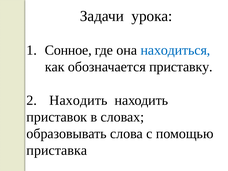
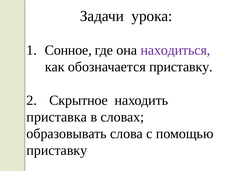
находиться colour: blue -> purple (175, 50)
2 Находить: Находить -> Скрытное (78, 100)
приставок: приставок -> приставка (57, 117)
приставка: приставка -> приставку (57, 150)
